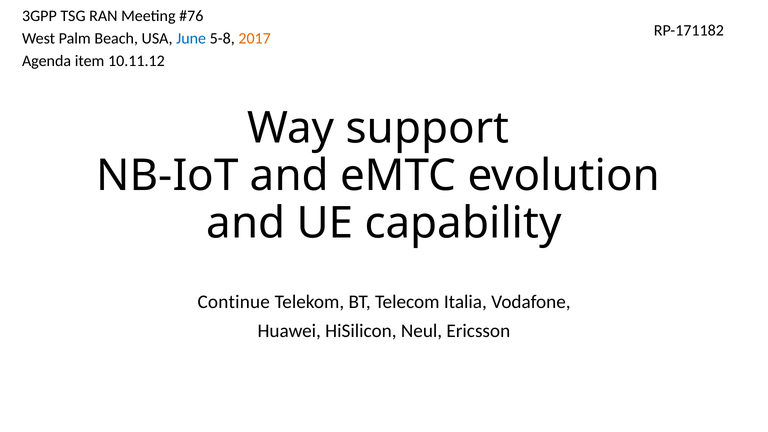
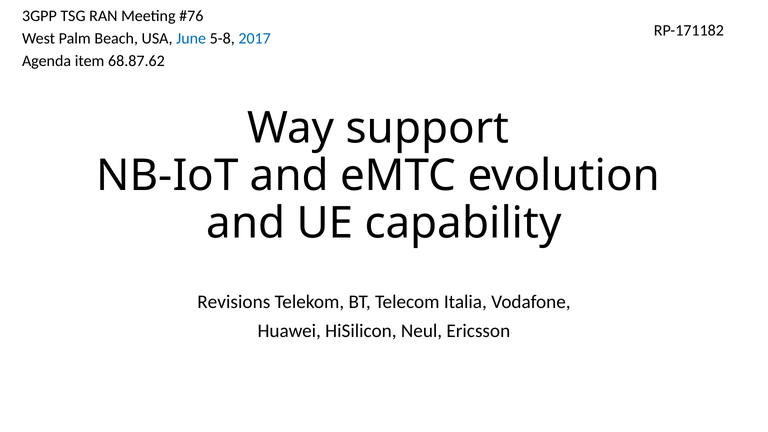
2017 colour: orange -> blue (255, 39)
10.11.12: 10.11.12 -> 68.87.62 (136, 61)
Continue: Continue -> Revisions (234, 302)
